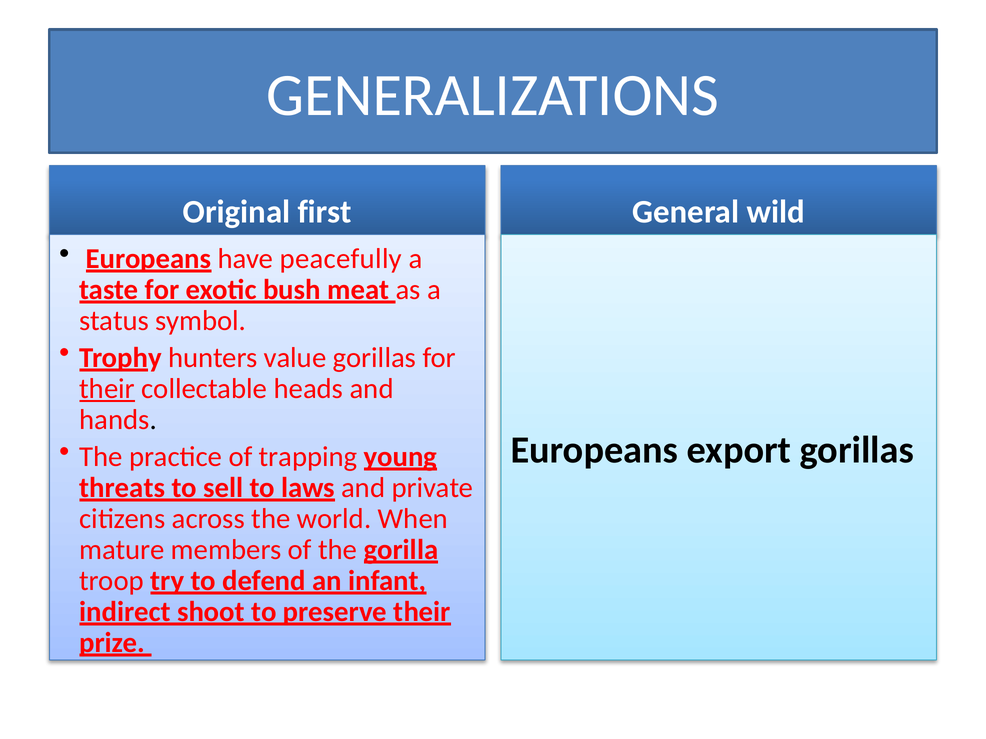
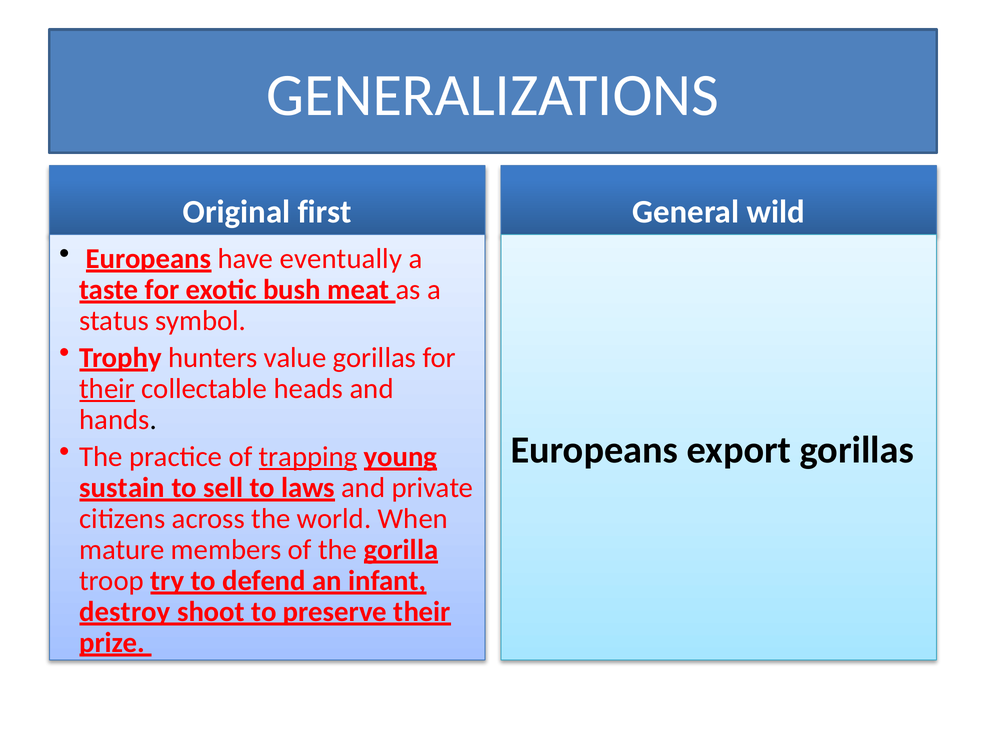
peacefully: peacefully -> eventually (341, 259)
trapping underline: none -> present (308, 457)
threats: threats -> sustain (122, 488)
indirect: indirect -> destroy (125, 612)
